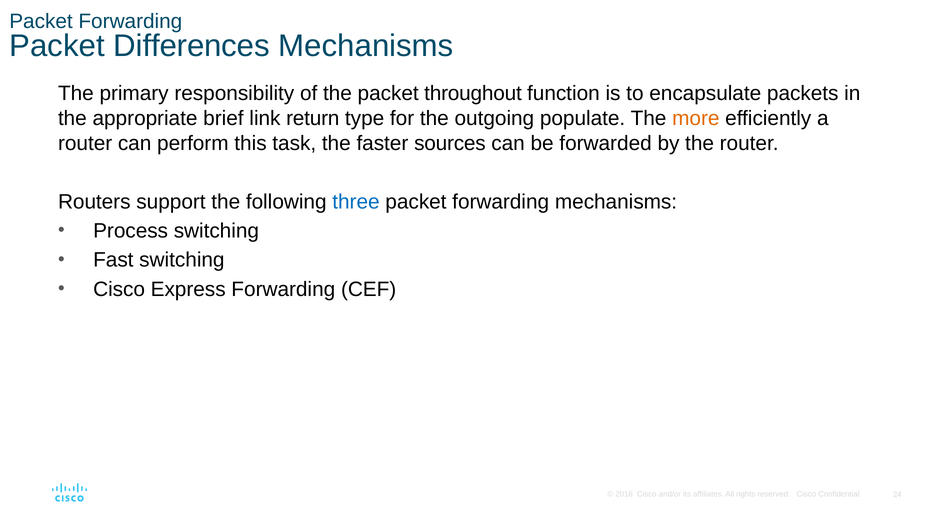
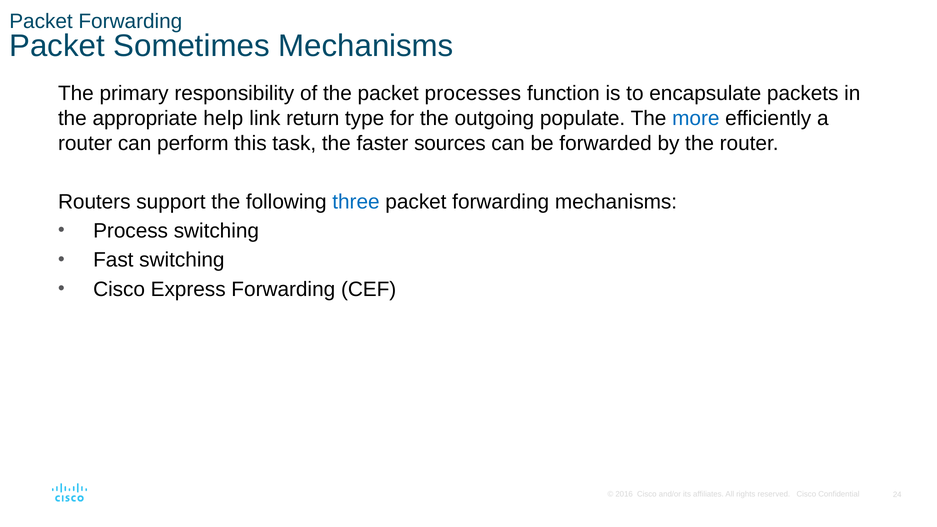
Differences: Differences -> Sometimes (191, 46)
throughout: throughout -> processes (473, 94)
brief: brief -> help (223, 119)
more colour: orange -> blue (696, 119)
